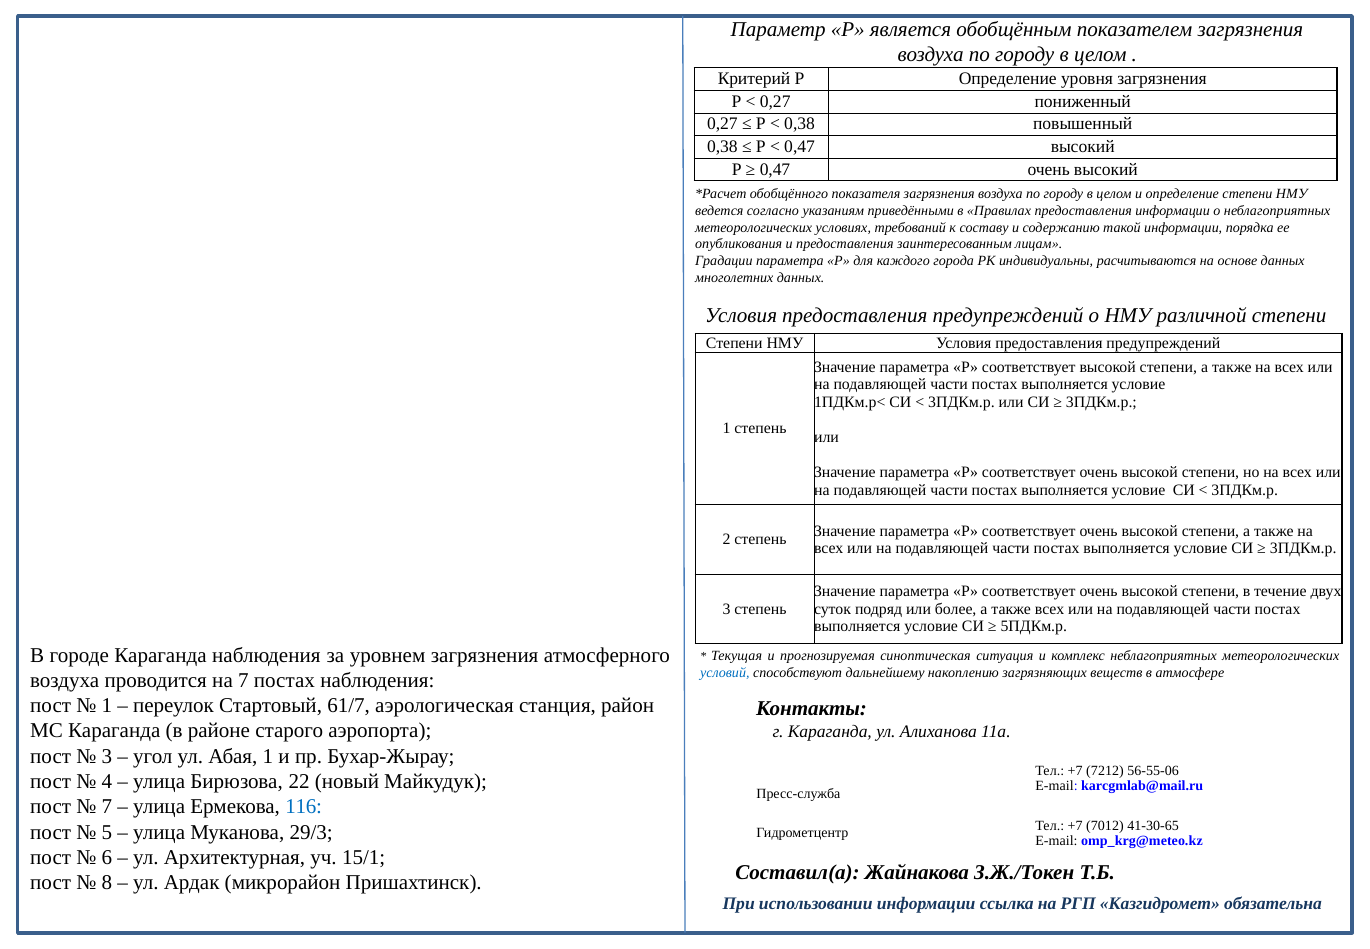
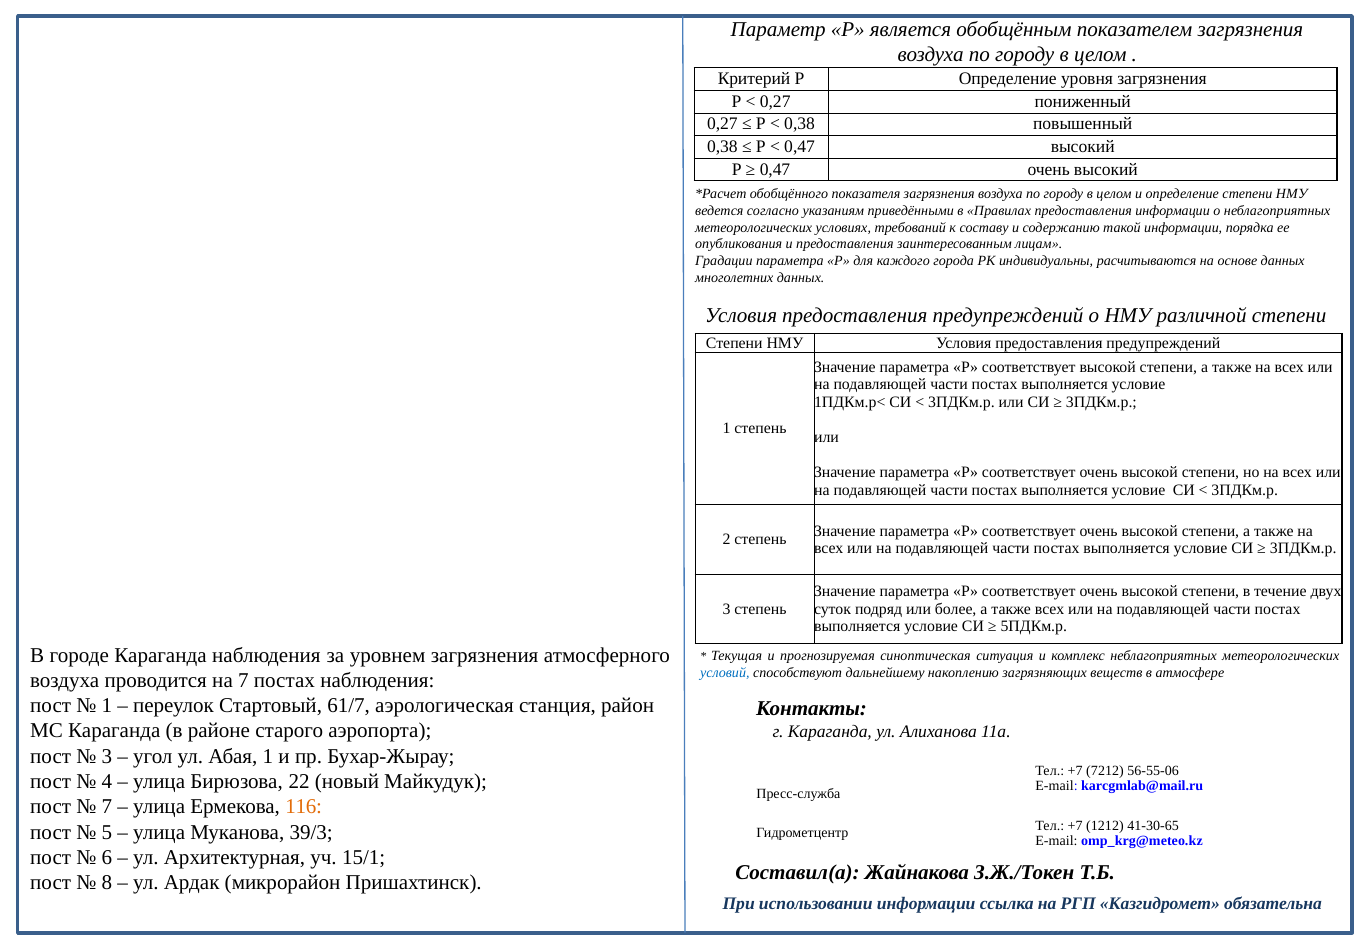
116 colour: blue -> orange (304, 806)
7012: 7012 -> 1212 (1105, 825)
29/3: 29/3 -> 39/3 (311, 832)
